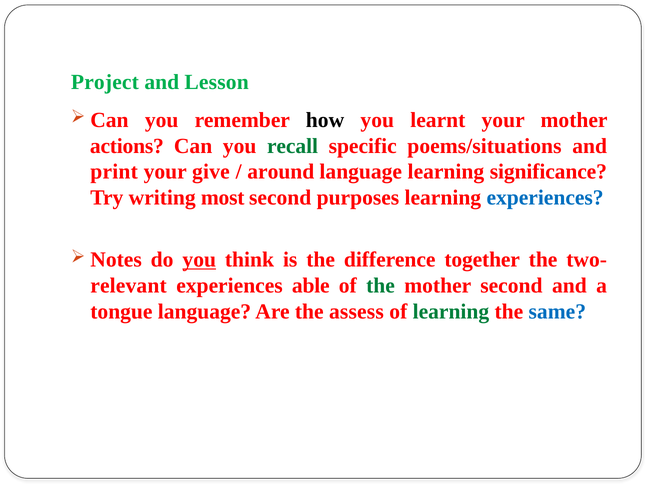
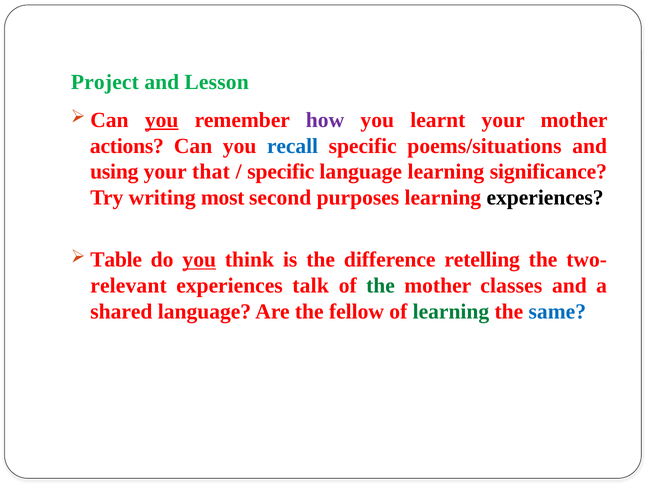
you underline: none -> present (162, 120)
how colour: black -> purple (325, 120)
recall colour: green -> blue (293, 146)
print: print -> using (114, 172)
give: give -> that (211, 172)
around: around -> specific (281, 172)
experiences colour: blue -> black (545, 197)
Notes: Notes -> Table (116, 260)
together: together -> retelling (482, 260)
able: able -> talk (311, 285)
mother second: second -> classes (511, 285)
tongue: tongue -> shared (121, 311)
assess: assess -> fellow (357, 311)
